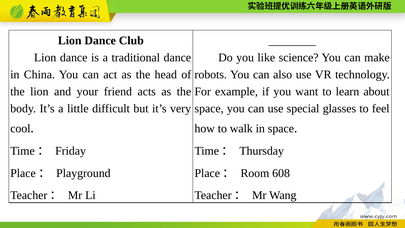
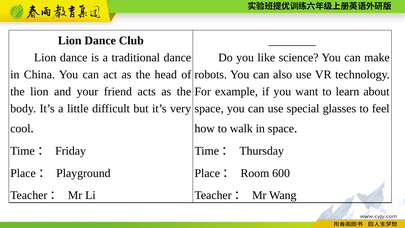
608: 608 -> 600 (281, 173)
